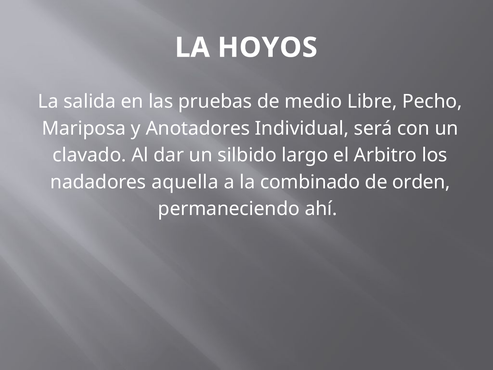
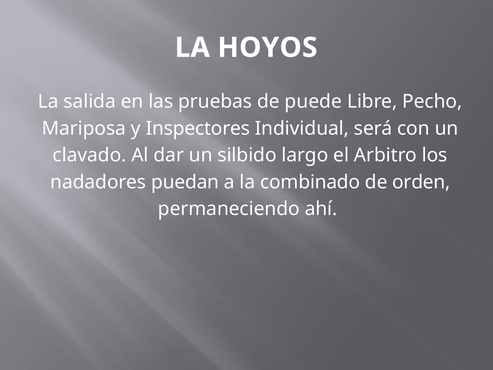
medio: medio -> puede (313, 102)
Anotadores: Anotadores -> Inspectores (198, 128)
aquella: aquella -> puedan (185, 182)
